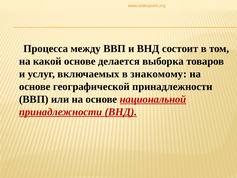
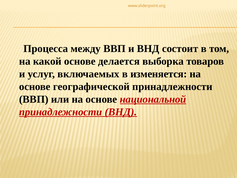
знакомому: знакомому -> изменяется (159, 74)
